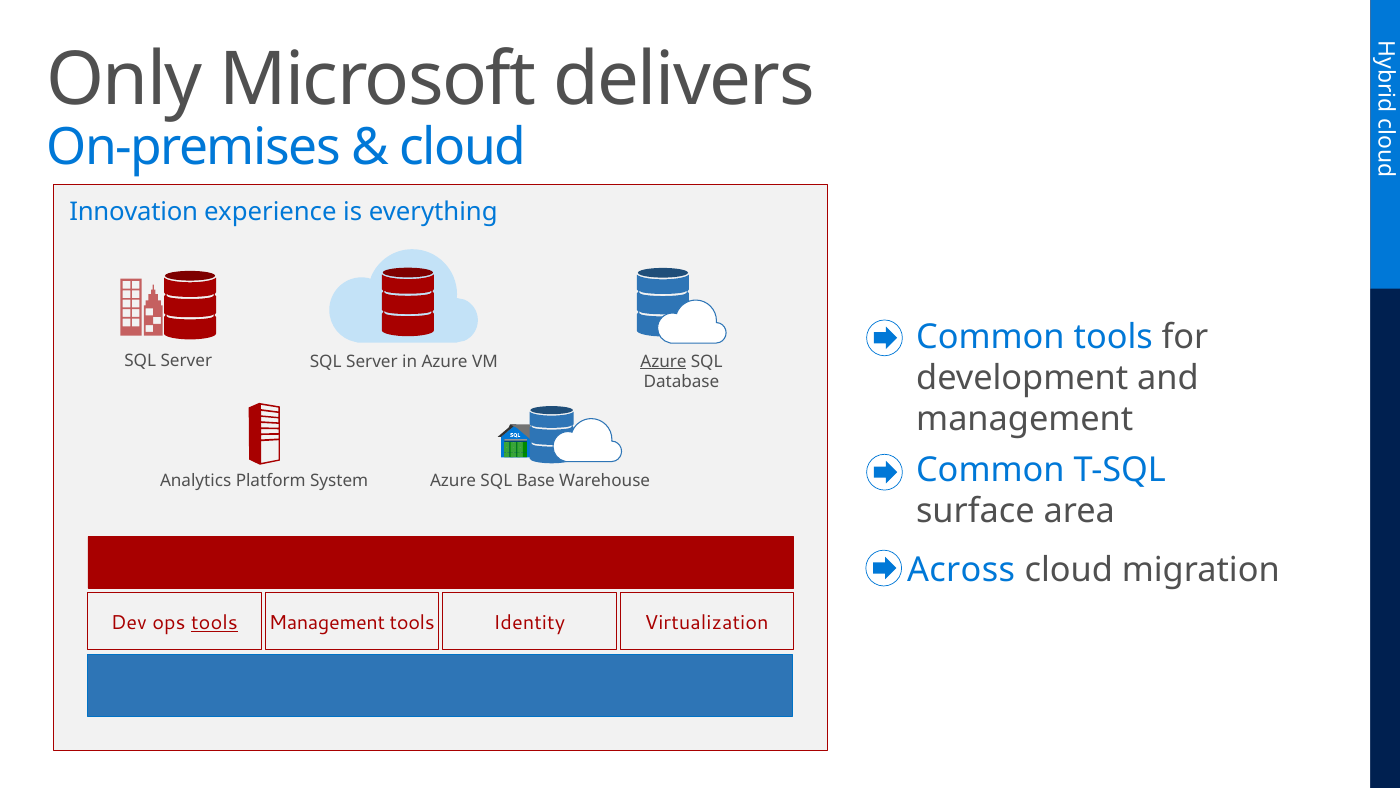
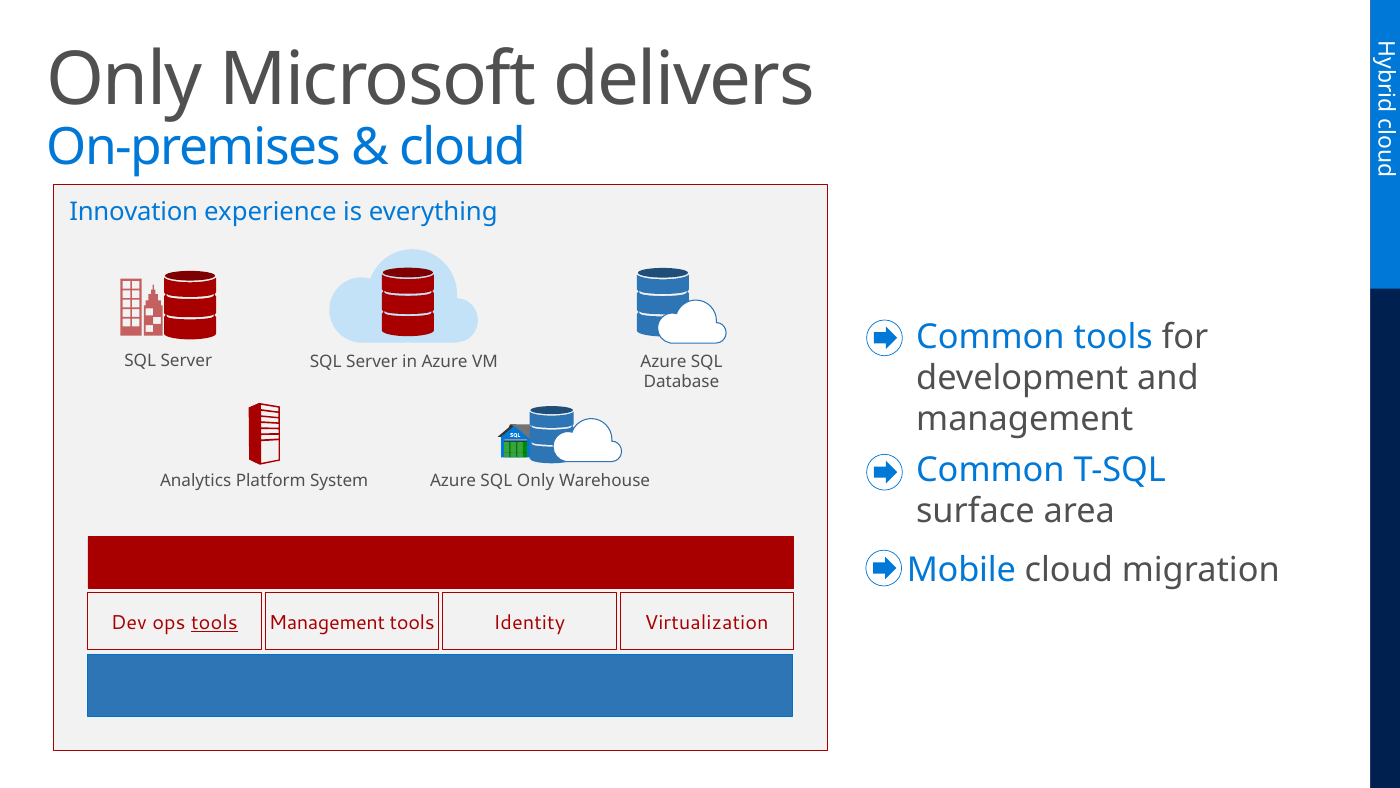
Azure underline: present -> none (663, 361)
SQL Base: Base -> Only (536, 481)
Across: Across -> Mobile (961, 570)
